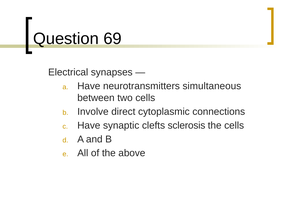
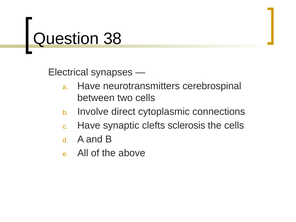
69: 69 -> 38 (113, 39)
simultaneous: simultaneous -> cerebrospinal (212, 86)
